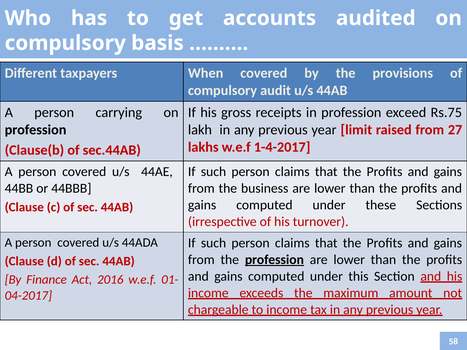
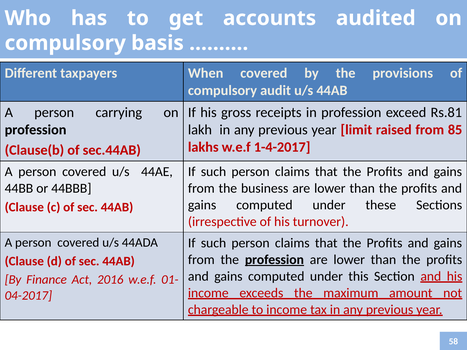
Rs.75: Rs.75 -> Rs.81 (446, 113)
27: 27 -> 85 (455, 130)
